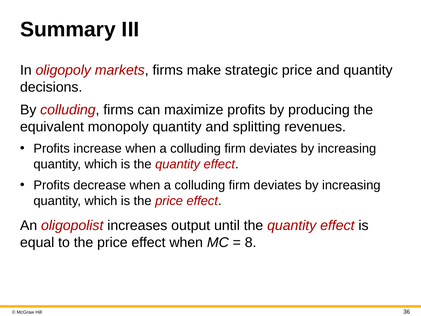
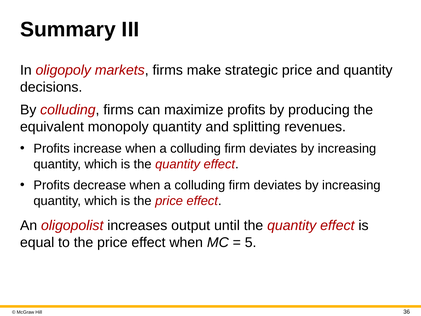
8: 8 -> 5 (251, 242)
